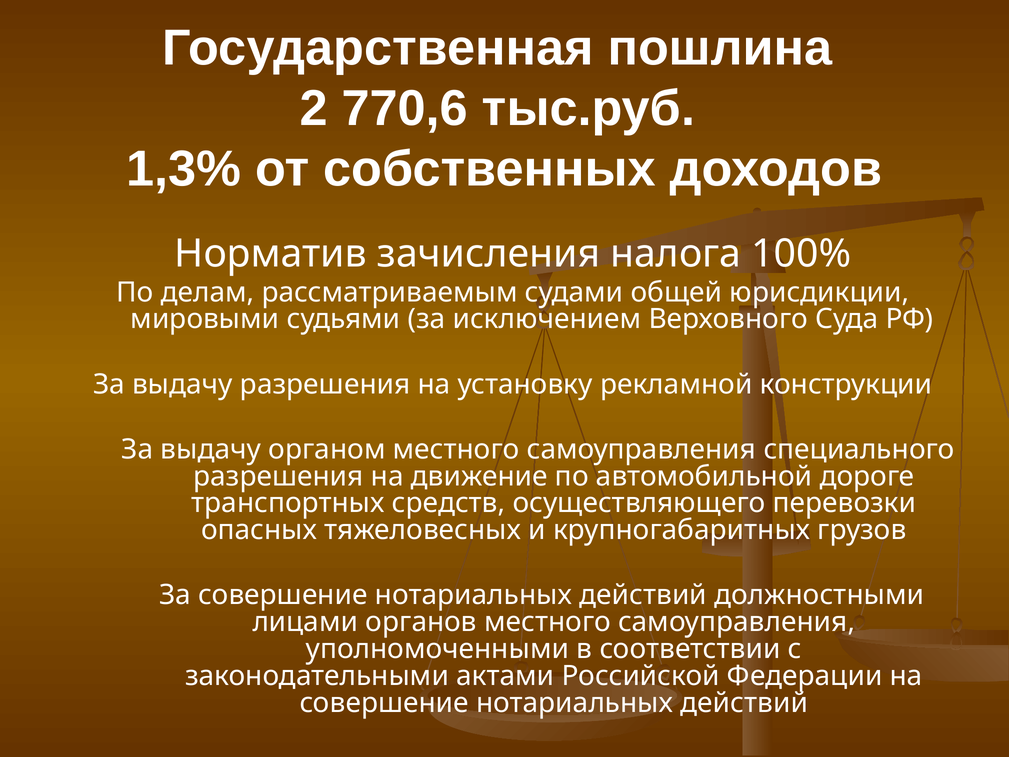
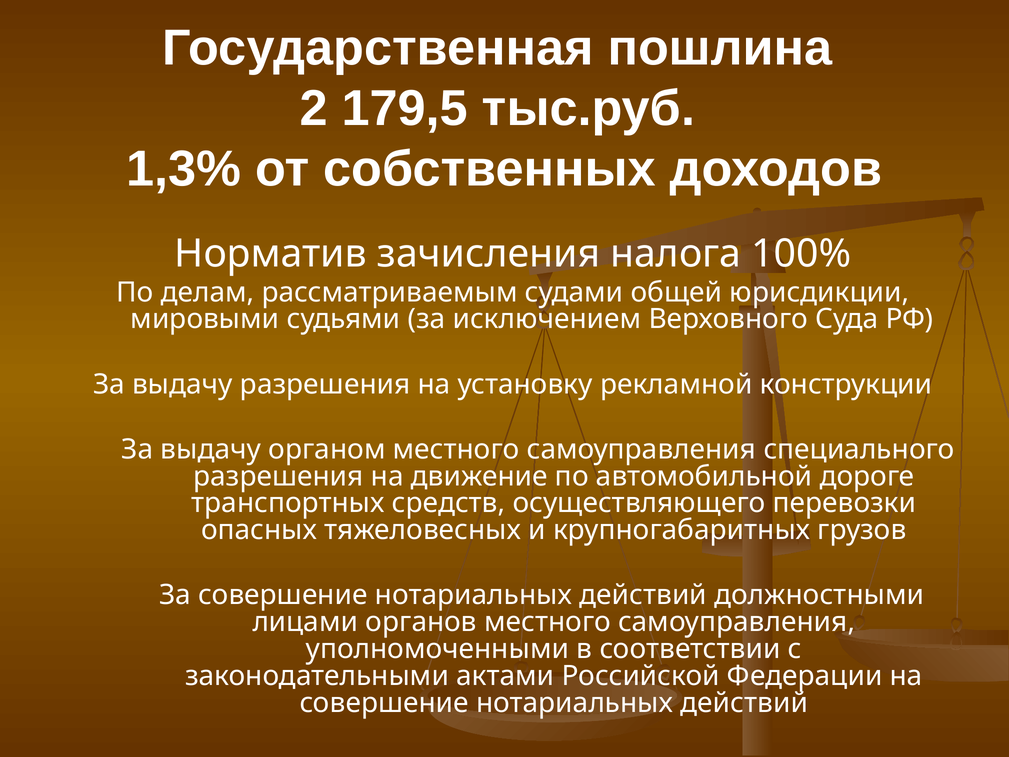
770,6: 770,6 -> 179,5 (405, 109)
